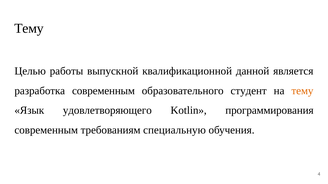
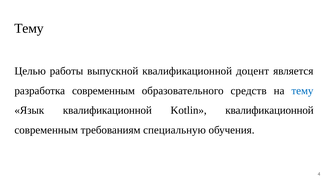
данной: данной -> доцент (253, 71)
студент: студент -> средств (249, 91)
тему colour: orange -> blue (302, 91)
Язык удовлетворяющего: удовлетворяющего -> квалификационной (107, 111)
Kotlin программирования: программирования -> квалификационной (269, 111)
